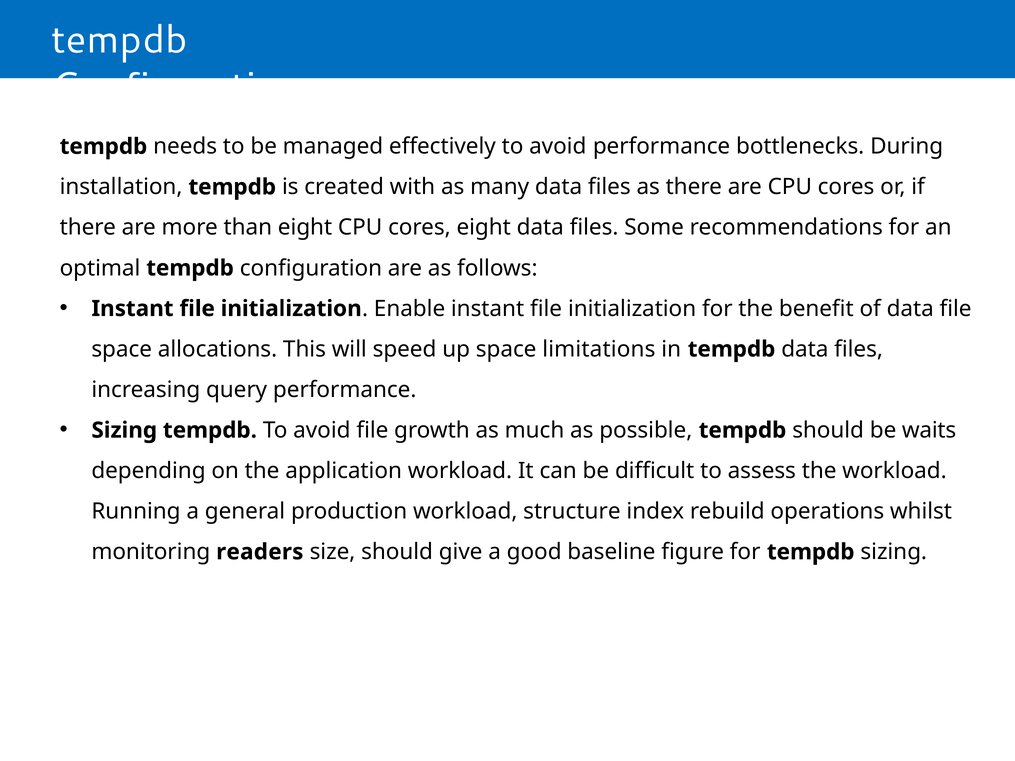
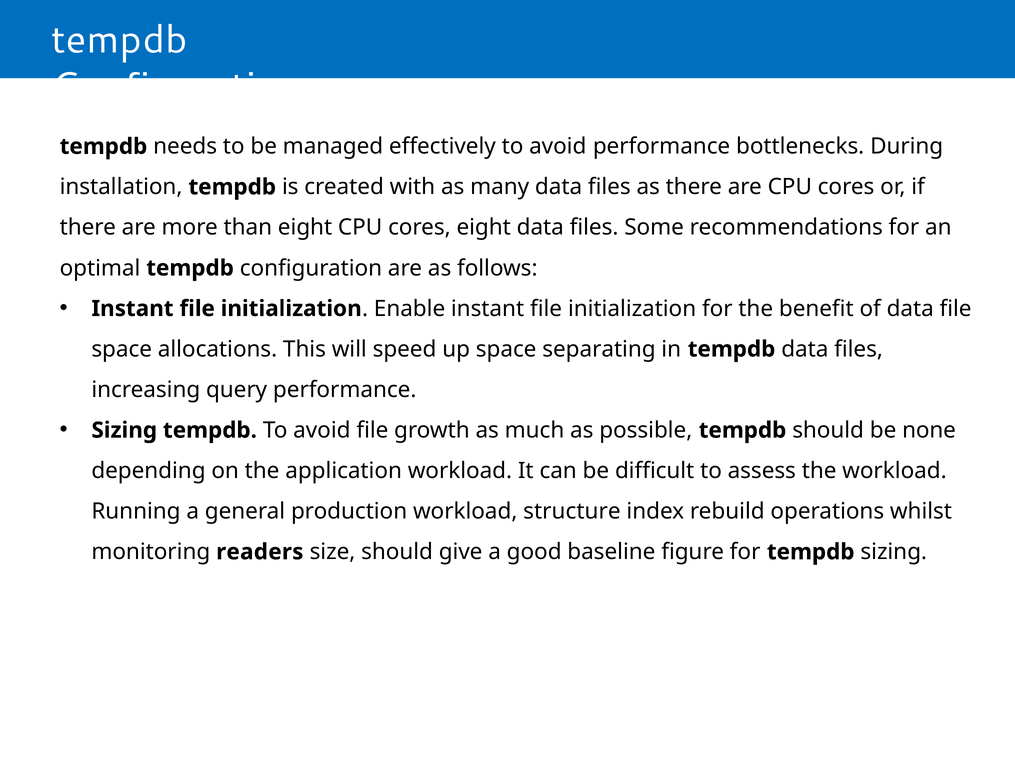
limitations: limitations -> separating (599, 349)
waits: waits -> none (929, 430)
